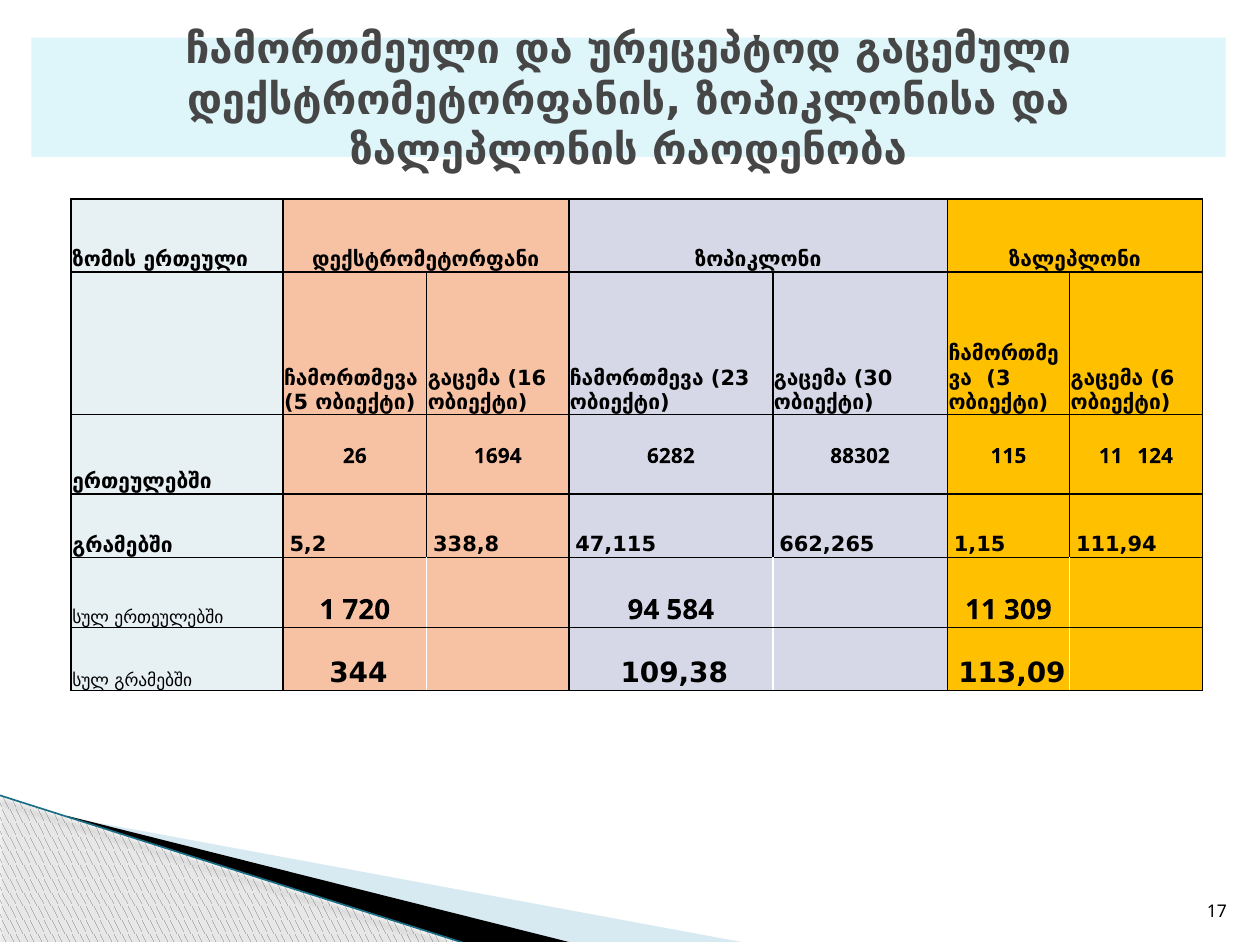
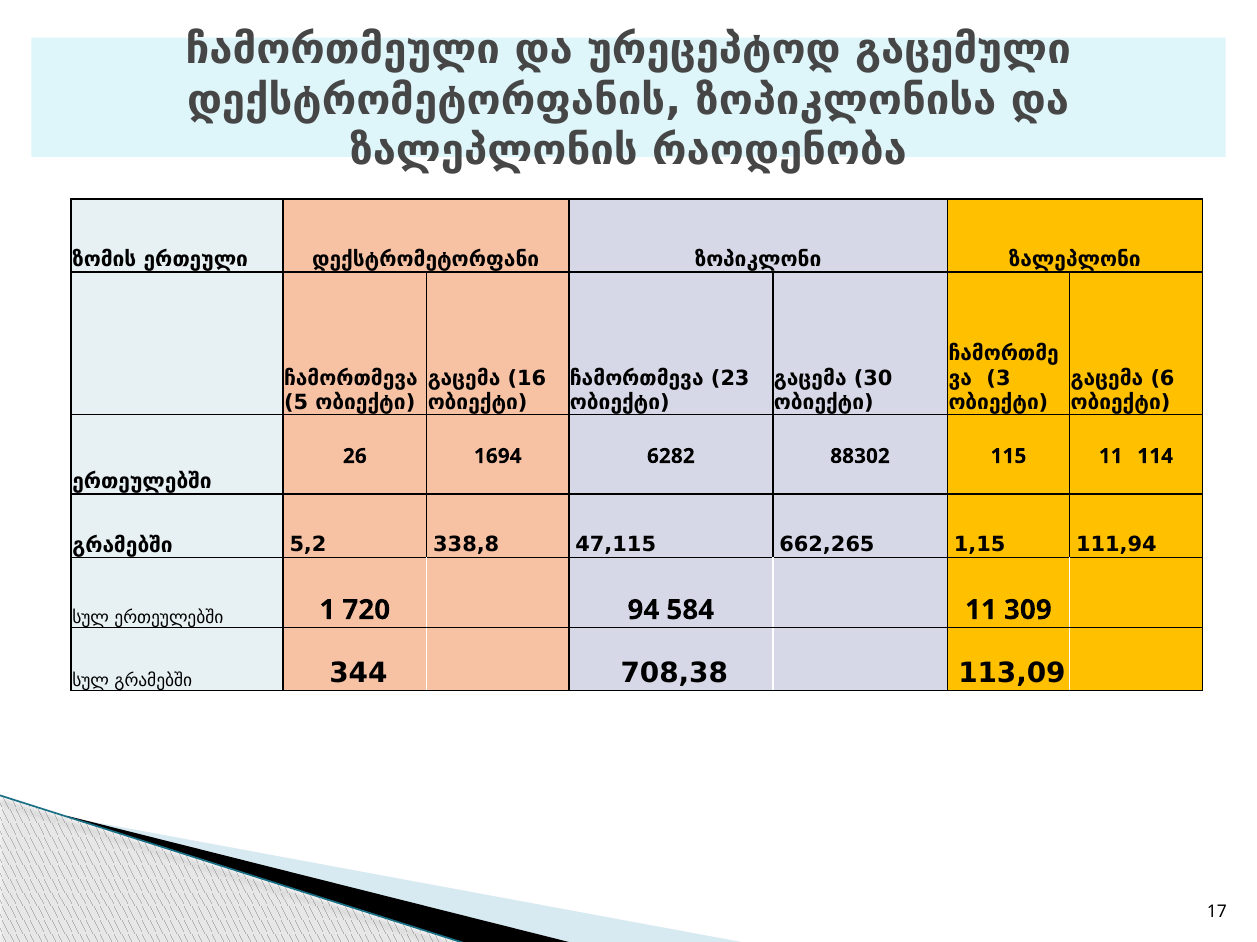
124: 124 -> 114 (1155, 456)
109,38: 109,38 -> 708,38 (674, 674)
